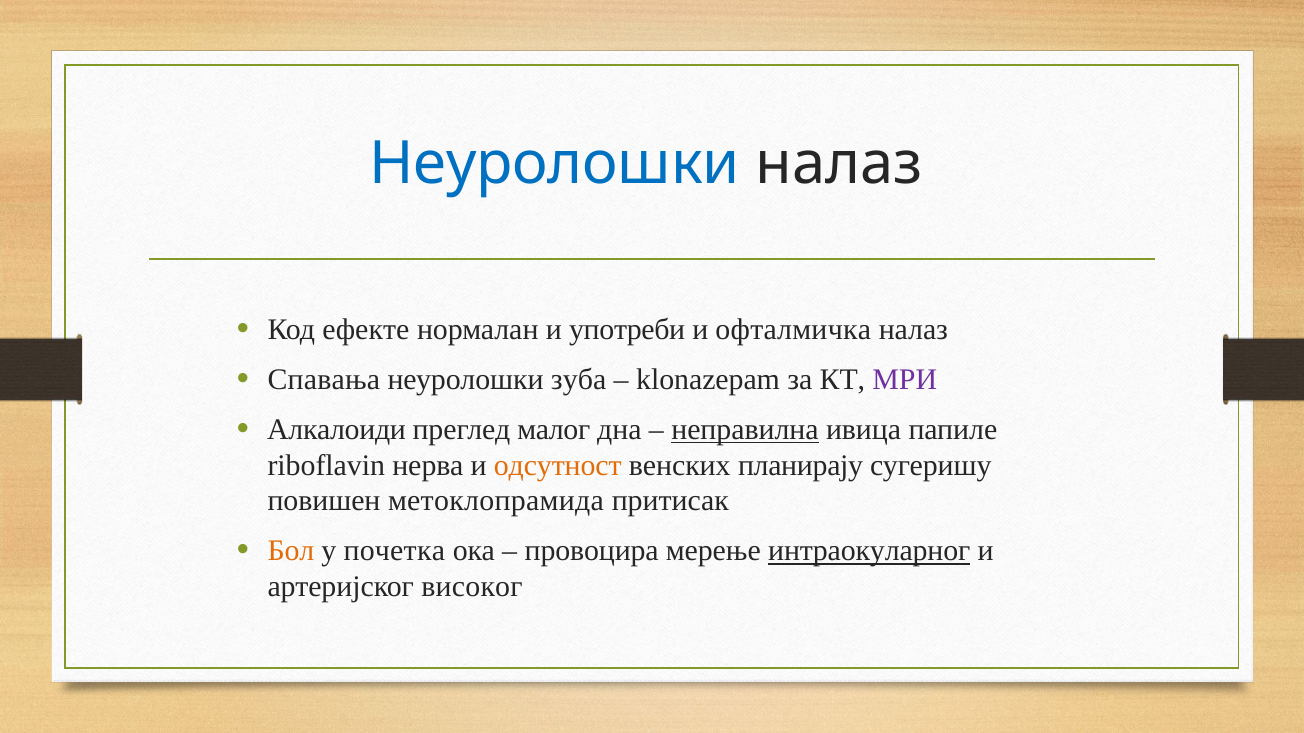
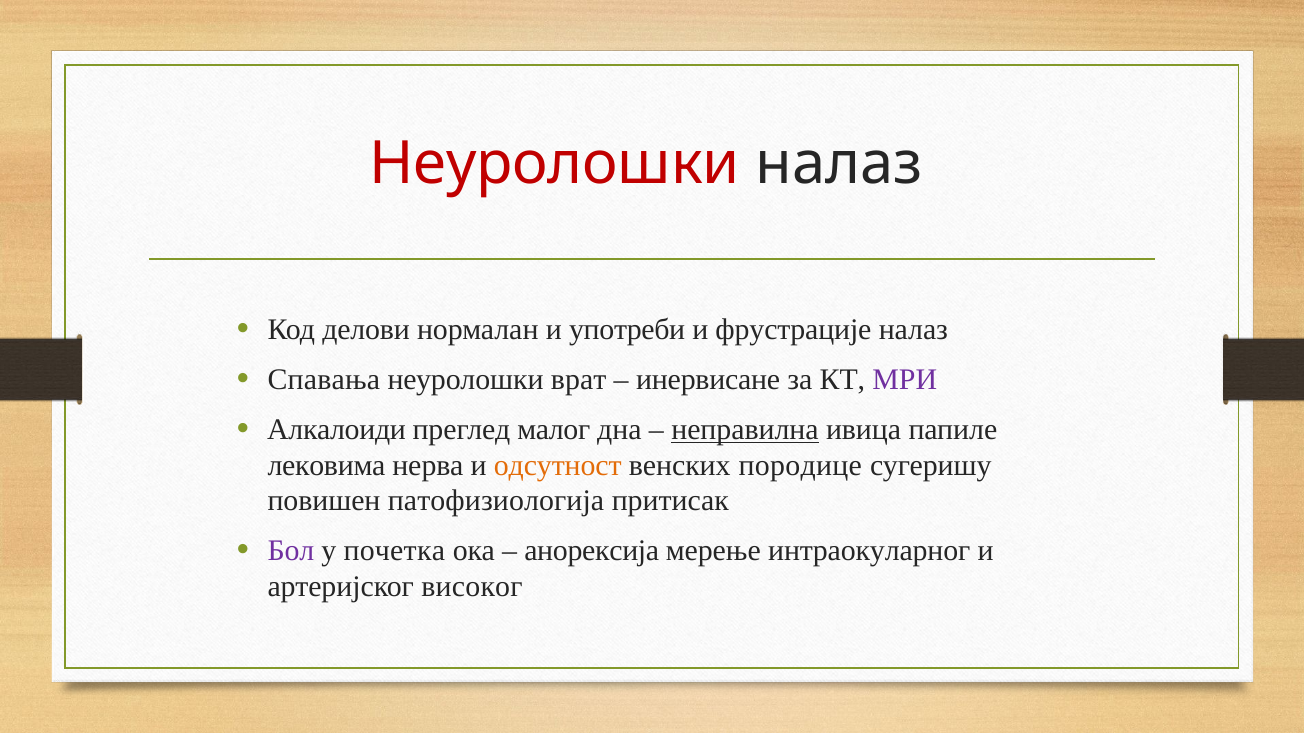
Неуролошки colour: blue -> red (554, 164)
ефекте: ефекте -> делови (366, 330)
офталмичка: офталмичка -> фрустрације (793, 330)
зуба: зуба -> врат (579, 380)
klonazepam: klonazepam -> инервисане (708, 380)
riboflavin: riboflavin -> лековима (326, 466)
планирају: планирају -> породице (800, 466)
метоклопрамида: метоклопрамида -> патофизиологија (496, 501)
Бол colour: orange -> purple (291, 551)
провоцира: провоцира -> анорексија (592, 551)
интраокуларног underline: present -> none (869, 551)
